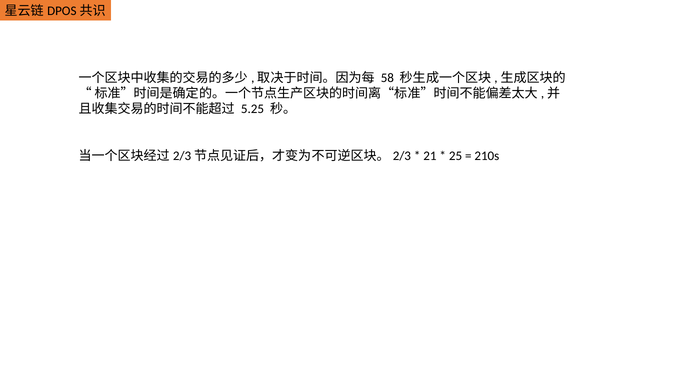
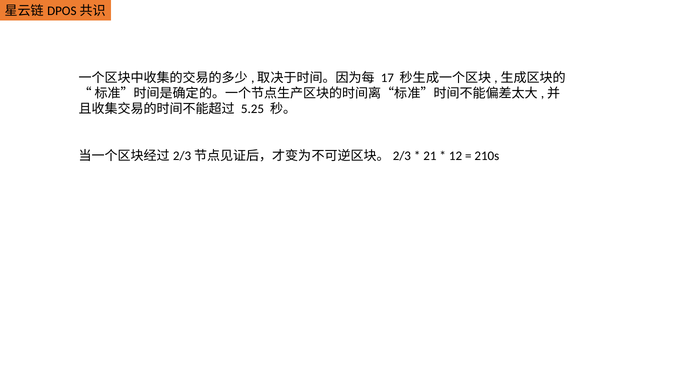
58: 58 -> 17 (387, 78)
25: 25 -> 12 (456, 156)
